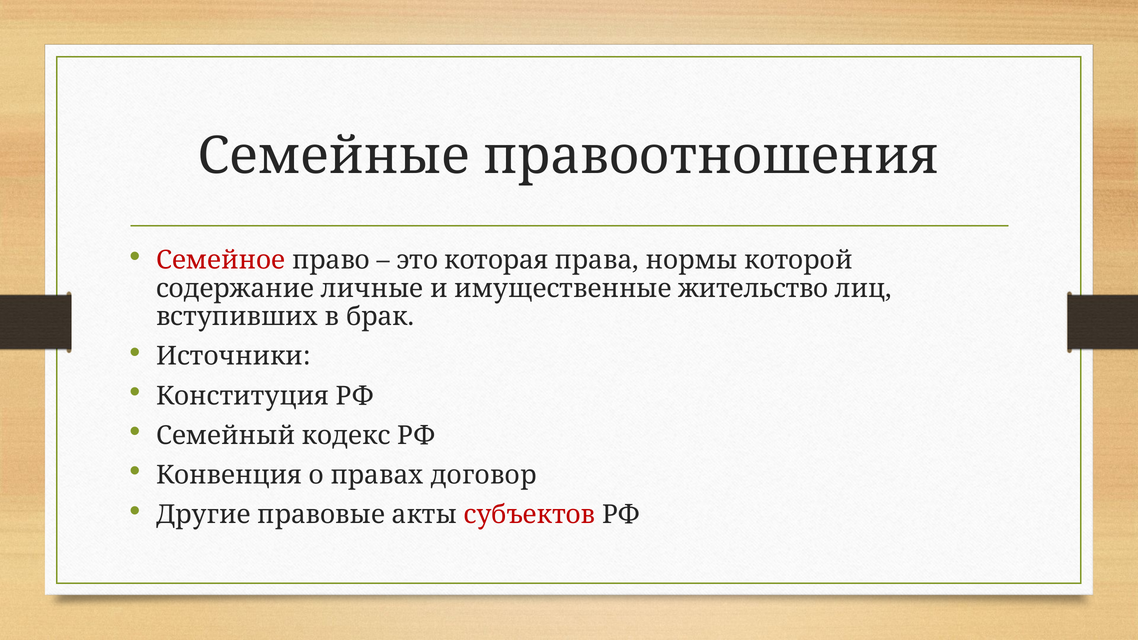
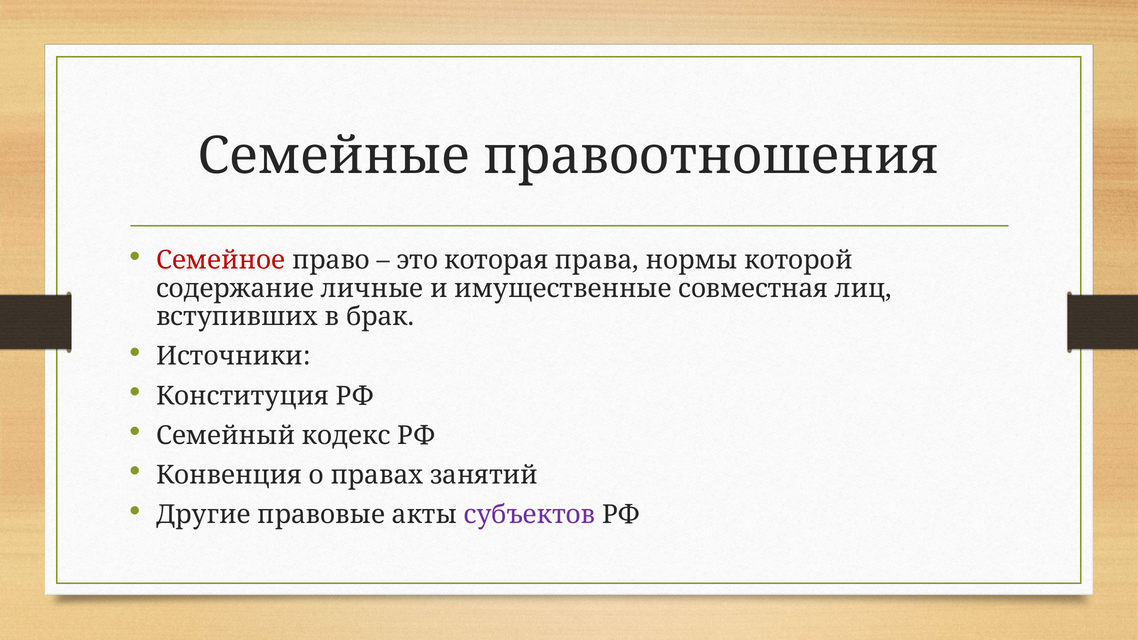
жительство: жительство -> совместная (753, 289)
договор: договор -> занятий (484, 475)
субъектов colour: red -> purple (530, 515)
